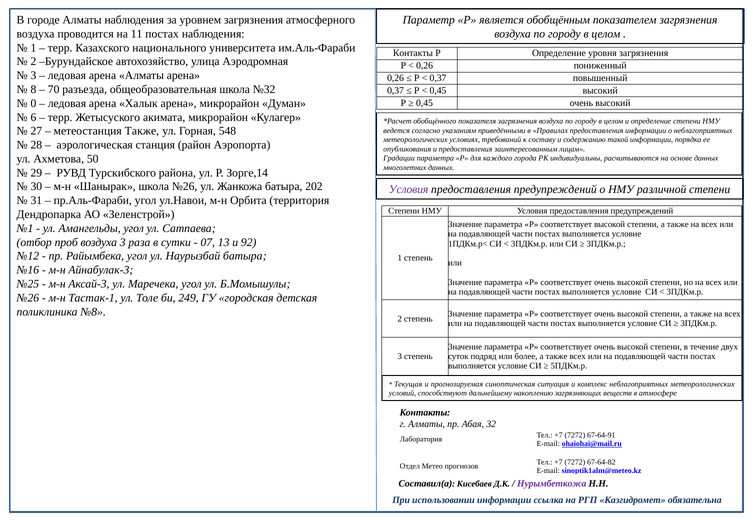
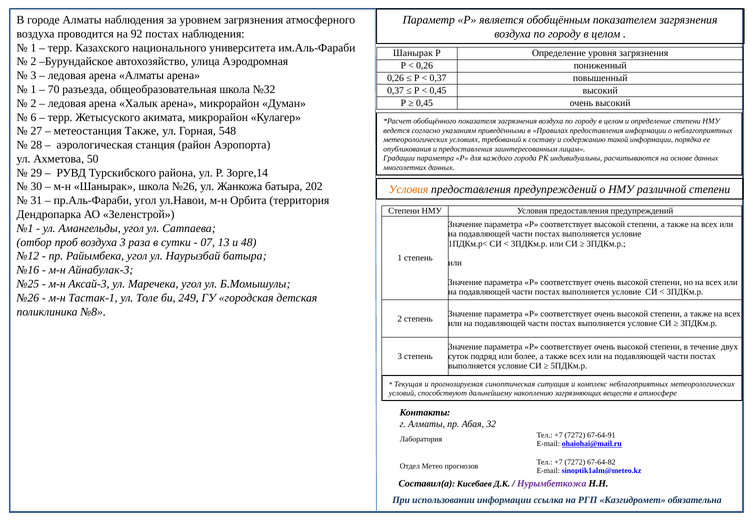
11: 11 -> 92 (137, 34)
Контакты: Контакты -> Шанырак (413, 53)
8: 8 -> 1 (33, 89)
0: 0 -> 2 (33, 103)
Условия colour: purple -> orange (409, 190)
92: 92 -> 48 (249, 242)
